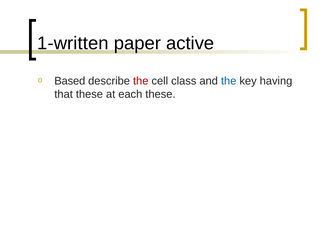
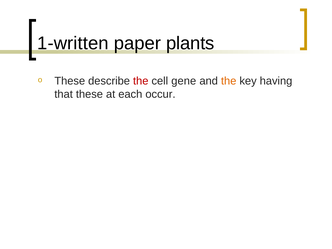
active: active -> plants (190, 43)
Based: Based -> These (70, 81)
class: class -> gene (184, 81)
the colour: blue -> orange (229, 81)
each these: these -> occur (160, 94)
